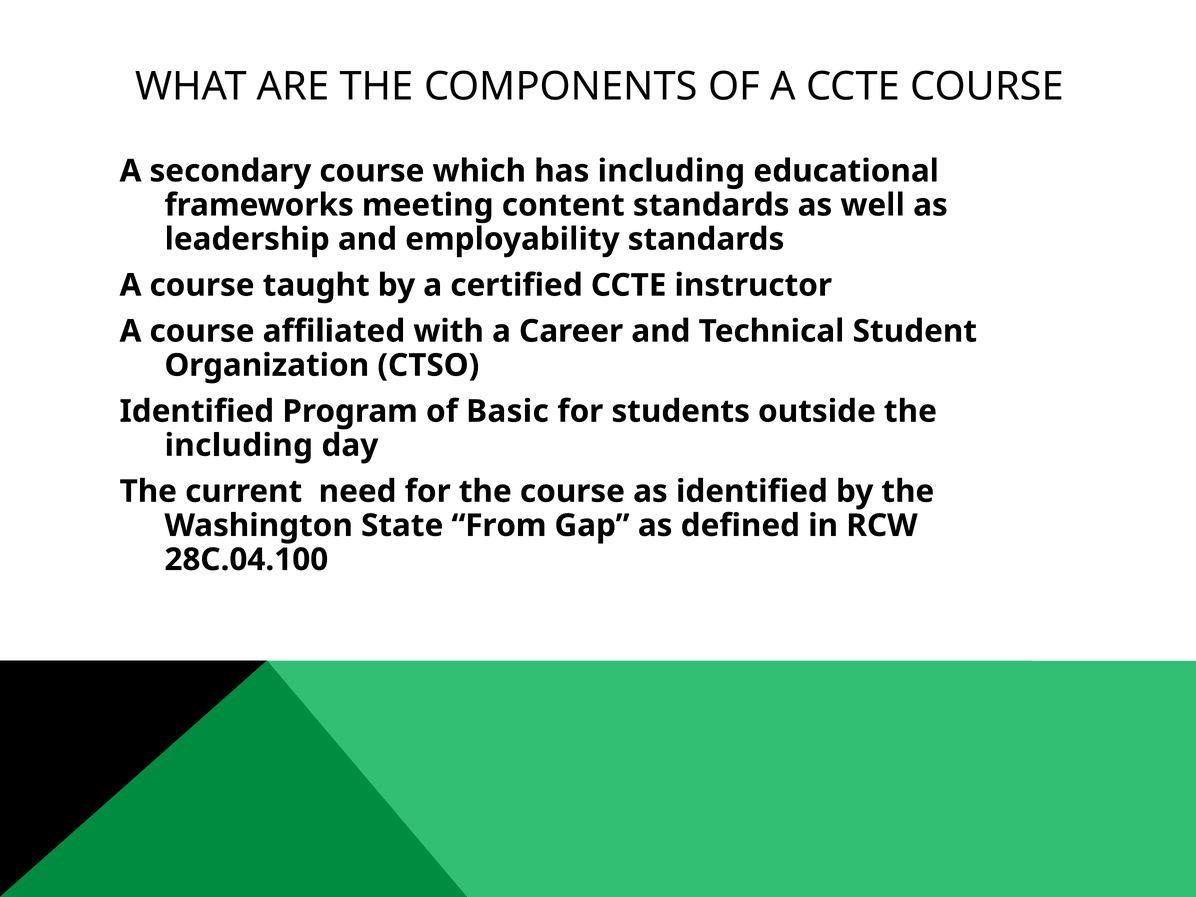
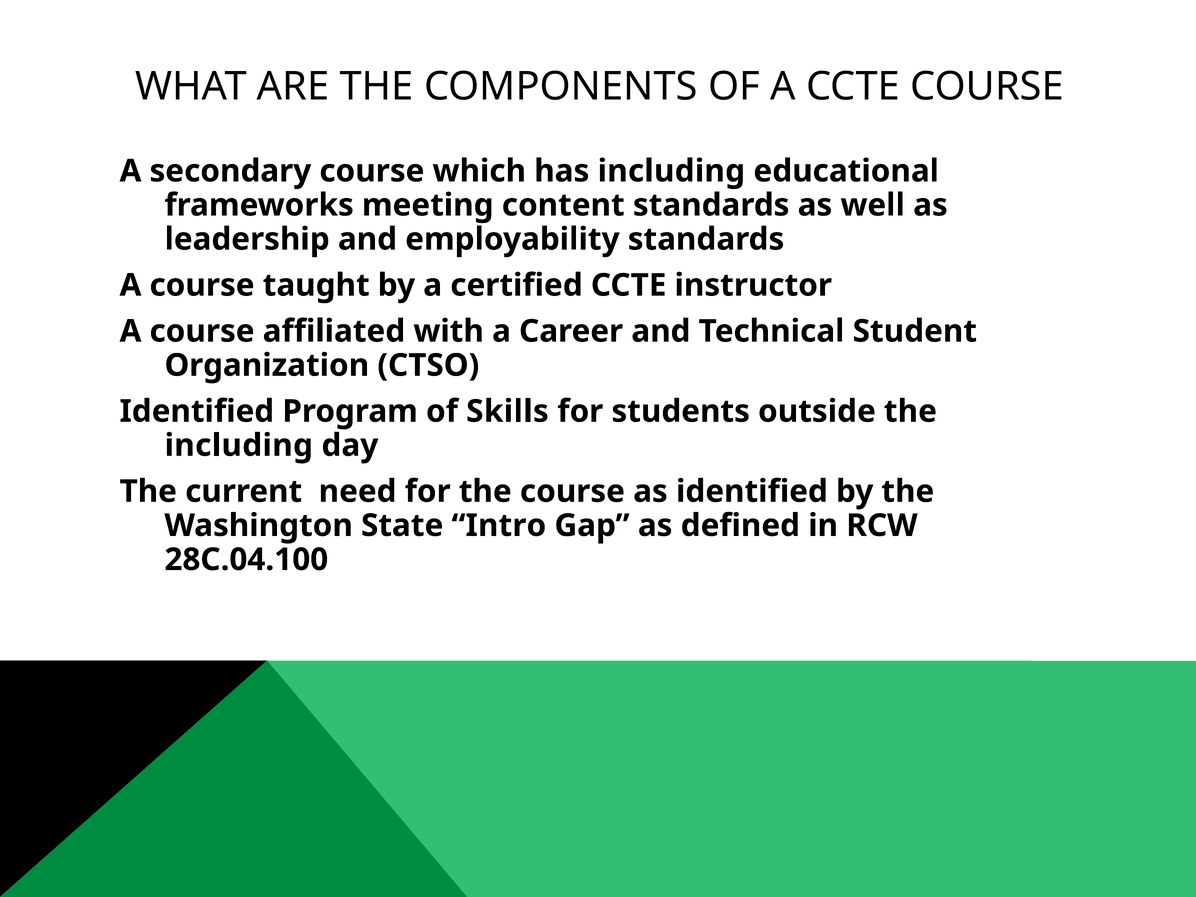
Basic: Basic -> Skills (507, 411)
From: From -> Intro (499, 526)
